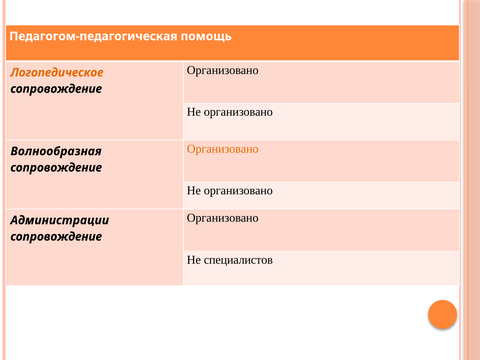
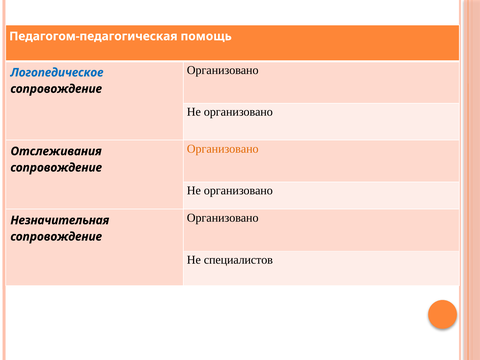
Логопедическое colour: orange -> blue (57, 73)
Волнообразная: Волнообразная -> Отслеживания (56, 151)
Администрации: Администрации -> Незначительная (60, 220)
